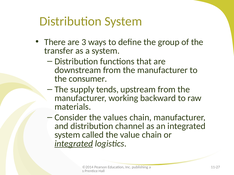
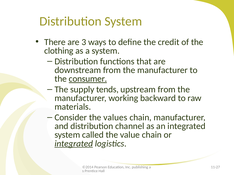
group: group -> credit (169, 42)
transfer: transfer -> clothing (59, 51)
consumer underline: none -> present (88, 79)
